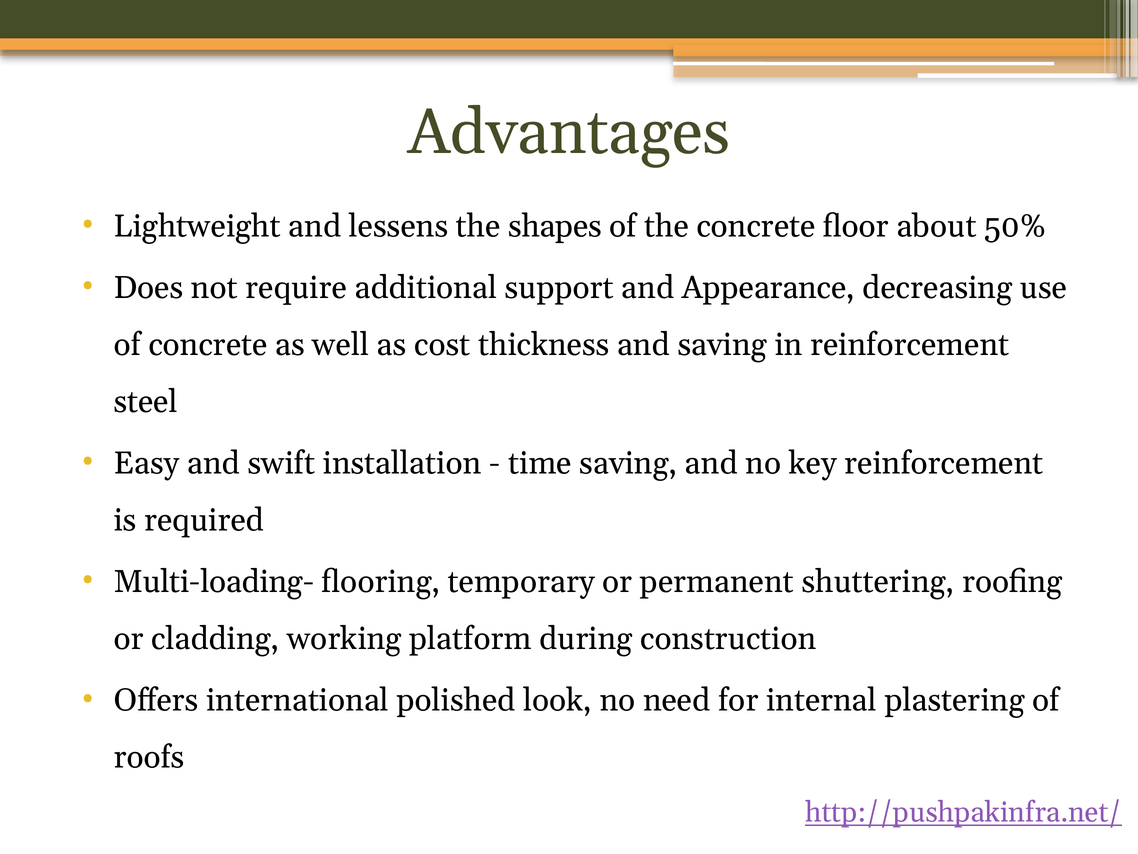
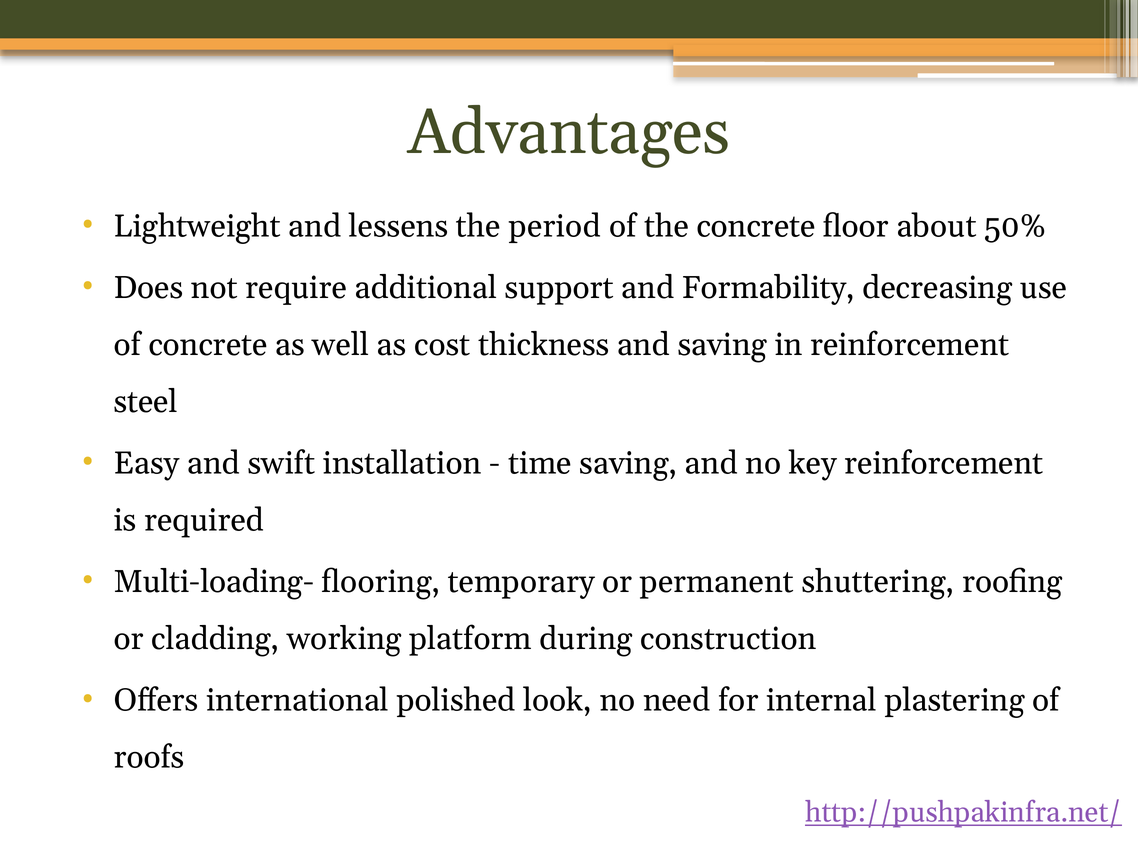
shapes: shapes -> period (555, 226)
Appearance: Appearance -> Formability (768, 288)
